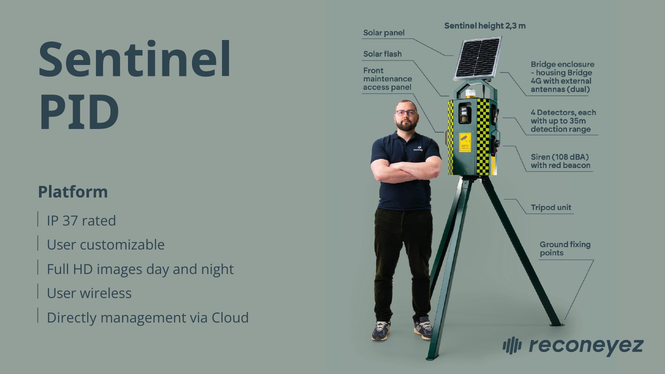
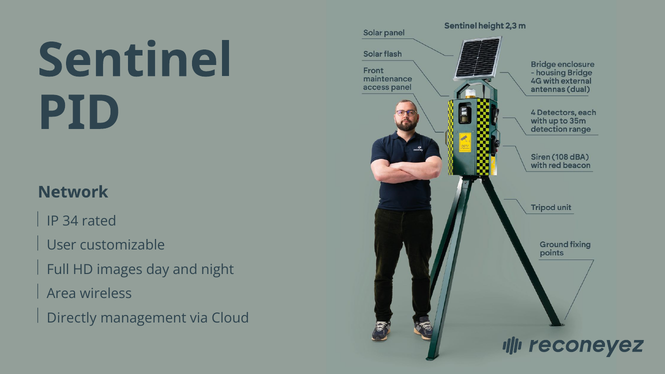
Platform: Platform -> Network (73, 192)
37: 37 -> 34 (70, 221)
User: User -> Area (61, 294)
